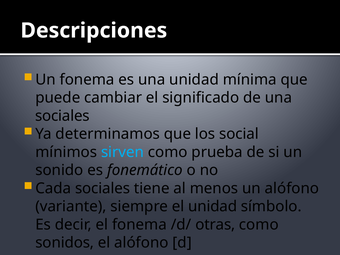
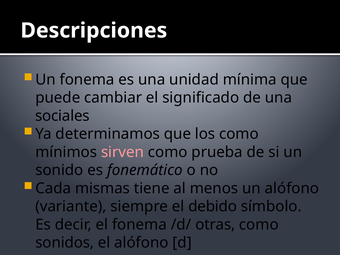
los social: social -> como (239, 134)
sirven colour: light blue -> pink (122, 152)
Cada sociales: sociales -> mismas (103, 188)
el unidad: unidad -> debido (213, 206)
